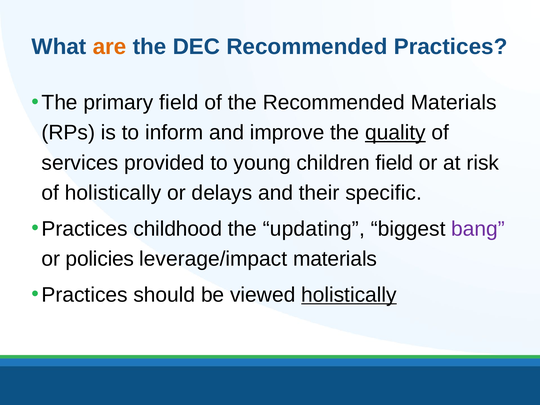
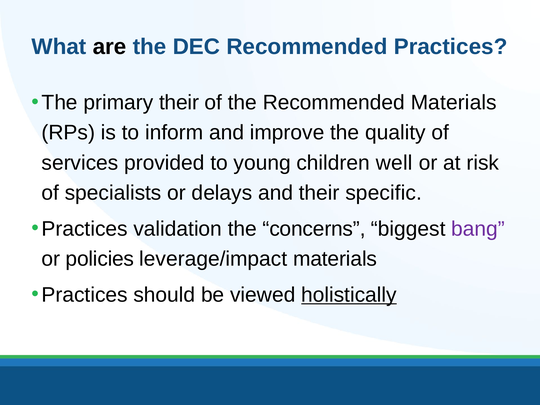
are colour: orange -> black (110, 47)
primary field: field -> their (179, 103)
quality underline: present -> none (395, 133)
children field: field -> well (394, 163)
of holistically: holistically -> specialists (113, 193)
childhood: childhood -> validation (178, 229)
updating: updating -> concerns (314, 229)
